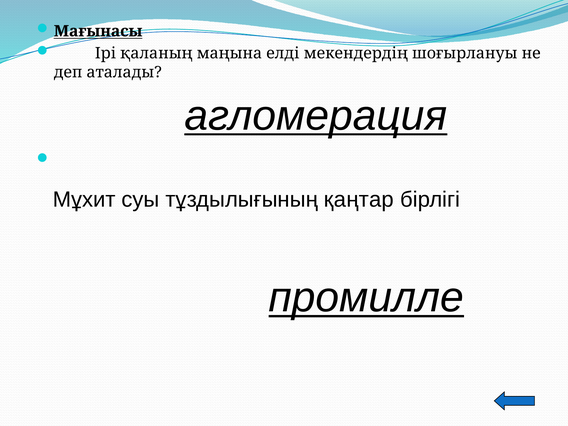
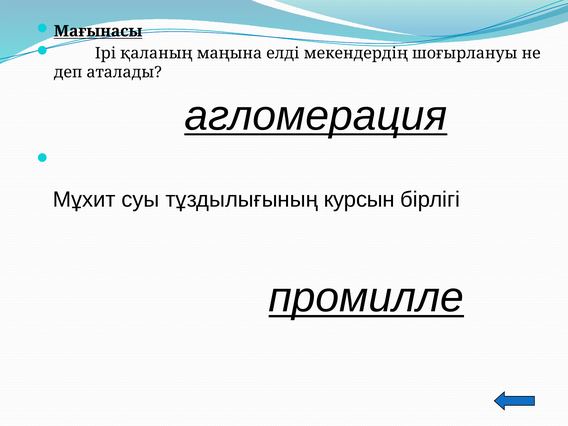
қаңтар: қаңтар -> курсын (359, 200)
